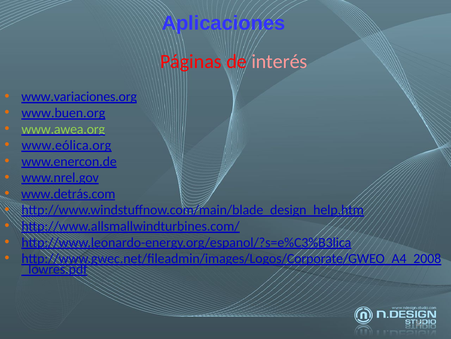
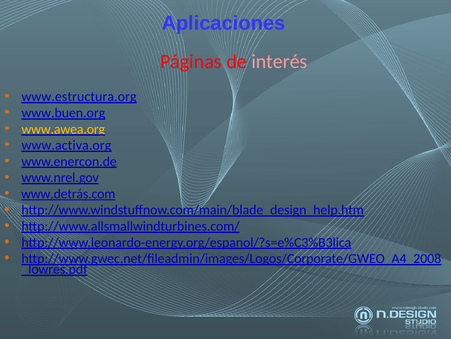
www.variaciones.org: www.variaciones.org -> www.estructura.org (79, 97)
www.awea.org colour: light green -> yellow (63, 129)
www.eólica.org: www.eólica.org -> www.activa.org (66, 145)
